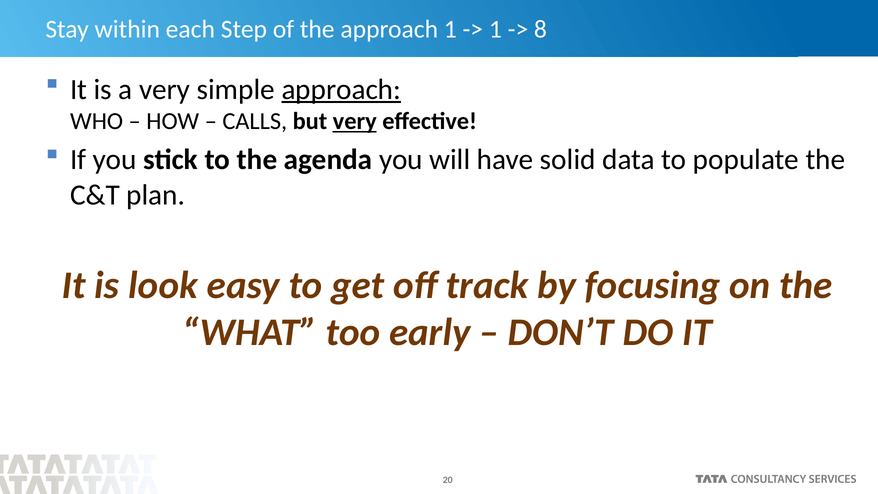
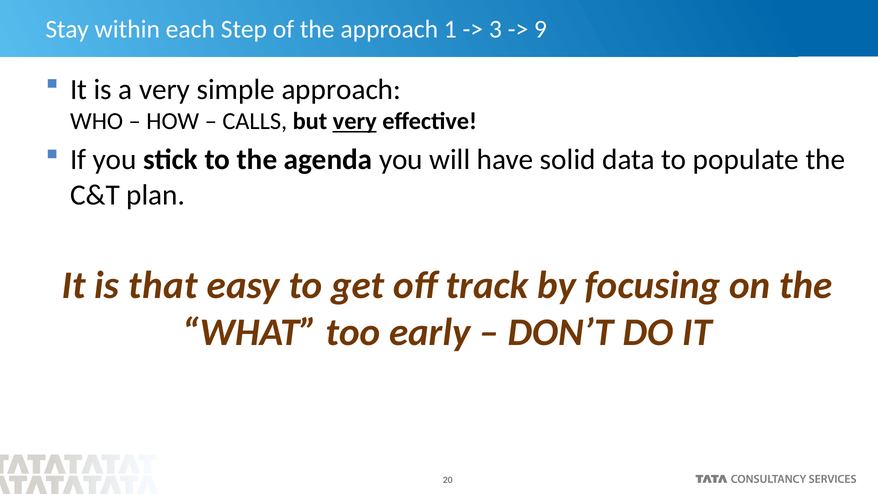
1: 1 -> 3 (495, 29)
8: 8 -> 9 (540, 29)
approach underline: present -> none (341, 90)
look: look -> that (163, 285)
